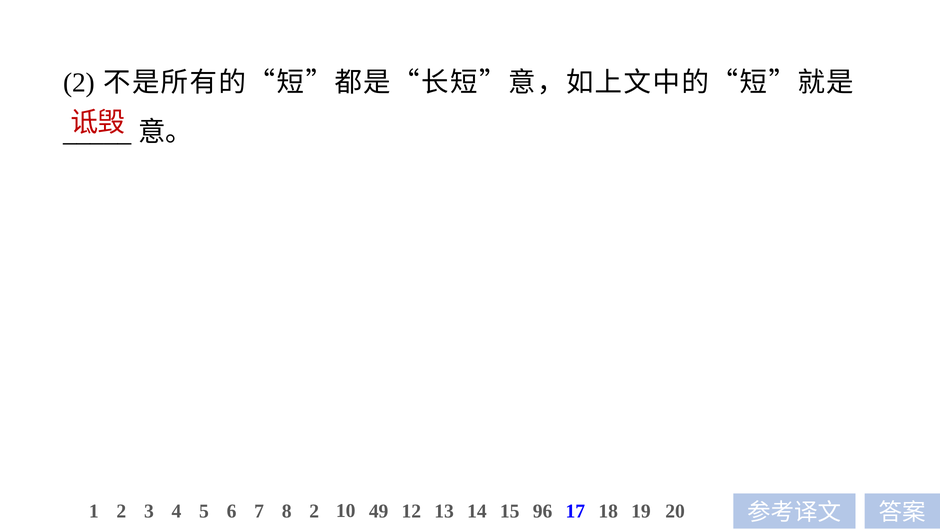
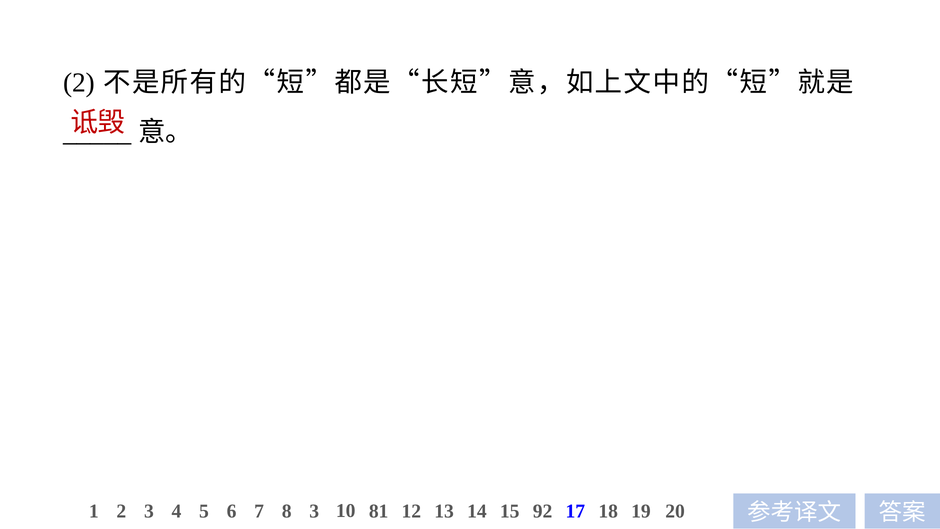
8 2: 2 -> 3 (314, 511)
49: 49 -> 81 (379, 511)
96: 96 -> 92 (543, 511)
